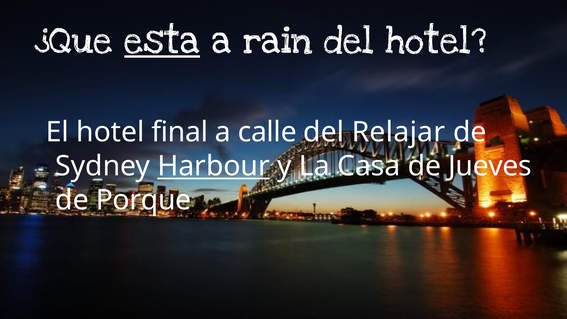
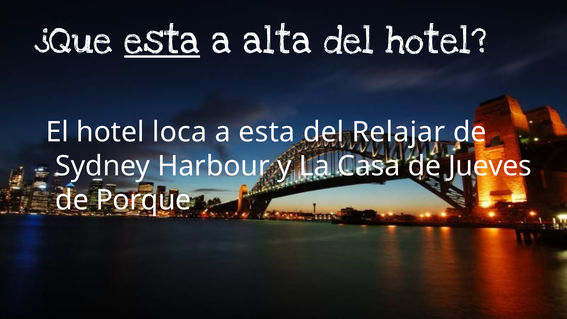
rain: rain -> alta (277, 40)
final: final -> loca (180, 132)
a calle: calle -> esta (267, 132)
Harbour underline: present -> none (214, 166)
